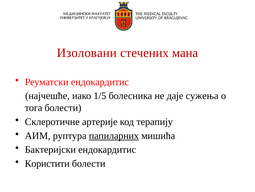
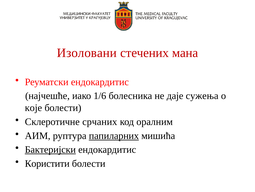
1/5: 1/5 -> 1/6 (100, 96)
тога: тога -> које (33, 107)
артерије: артерије -> срчаних (100, 121)
терапију: терапију -> оралним (155, 121)
Бактеријски underline: none -> present (50, 149)
